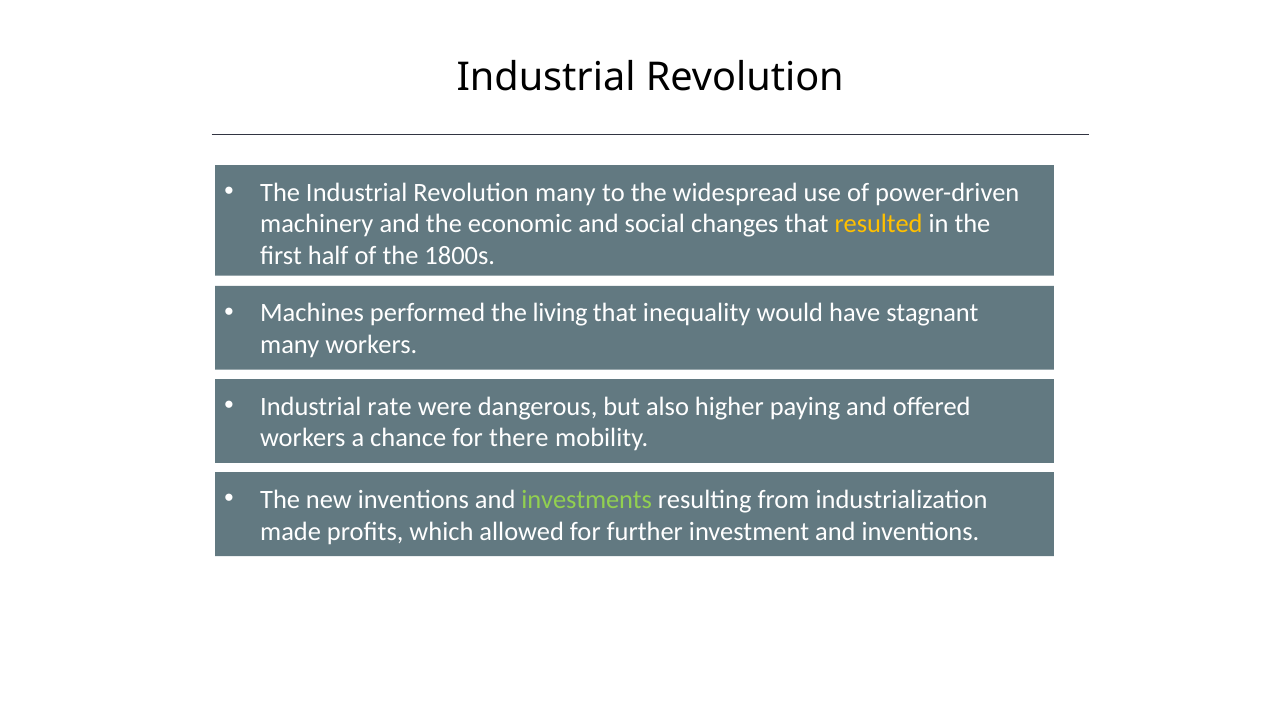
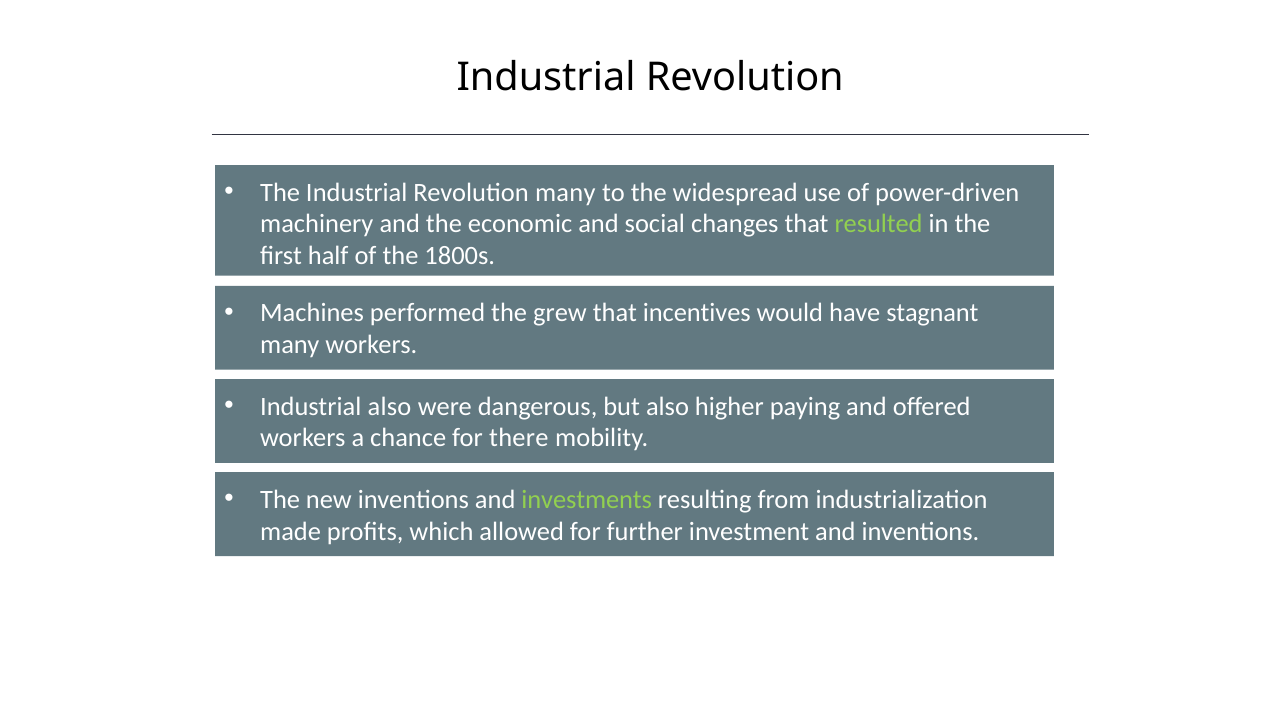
resulted colour: yellow -> light green (879, 224)
living: living -> grew (560, 313)
inequality: inequality -> incentives (697, 313)
Industrial rate: rate -> also (390, 406)
